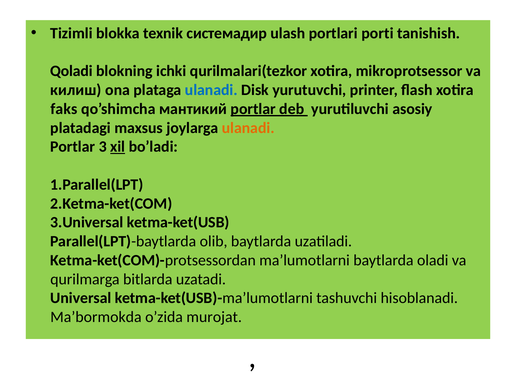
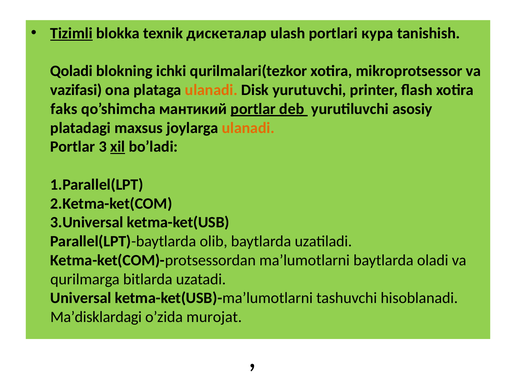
Tizimli underline: none -> present (71, 33)
системадир: системадир -> дискеталар (227, 33)
porti: porti -> кура (377, 33)
килиш: килиш -> vazifasi (76, 90)
ulanadi colour: blue -> orange (211, 90)
Ma’bormokda: Ma’bormokda -> Ma’disklardagi (96, 317)
